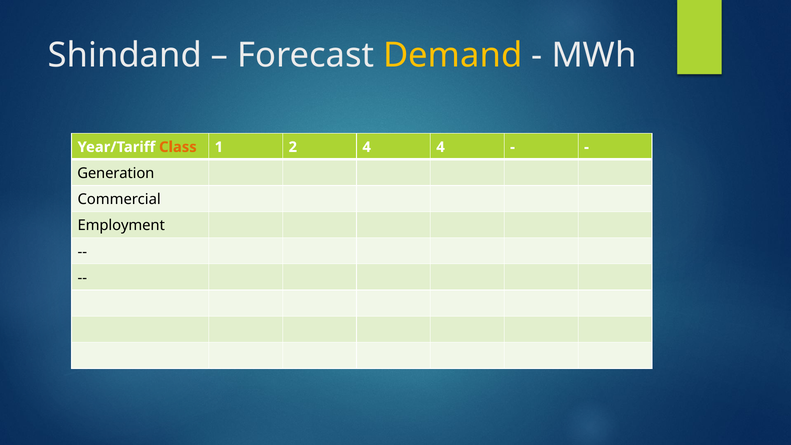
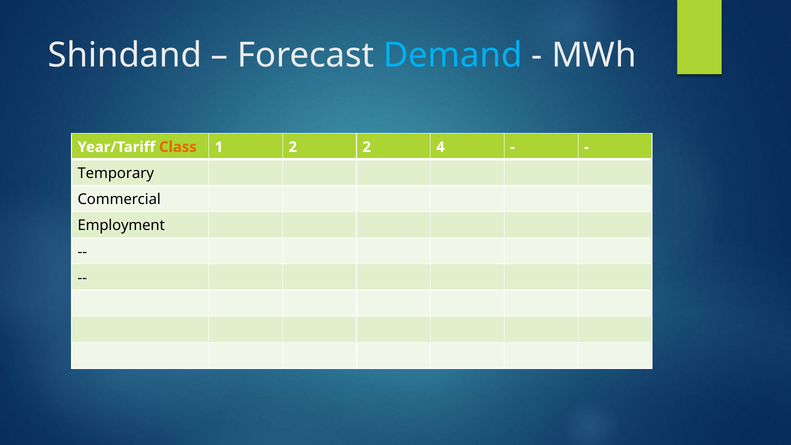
Demand colour: yellow -> light blue (453, 56)
2 4: 4 -> 2 (367, 147)
Generation: Generation -> Temporary (116, 173)
